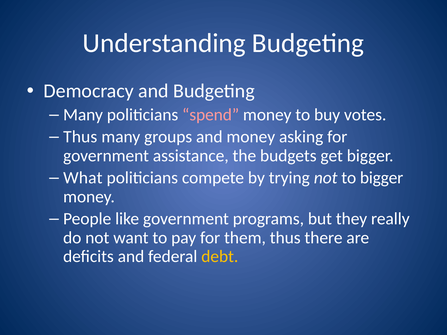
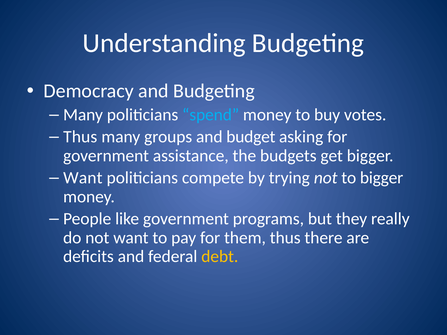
spend colour: pink -> light blue (211, 115)
and money: money -> budget (251, 137)
What: What -> Want (83, 178)
